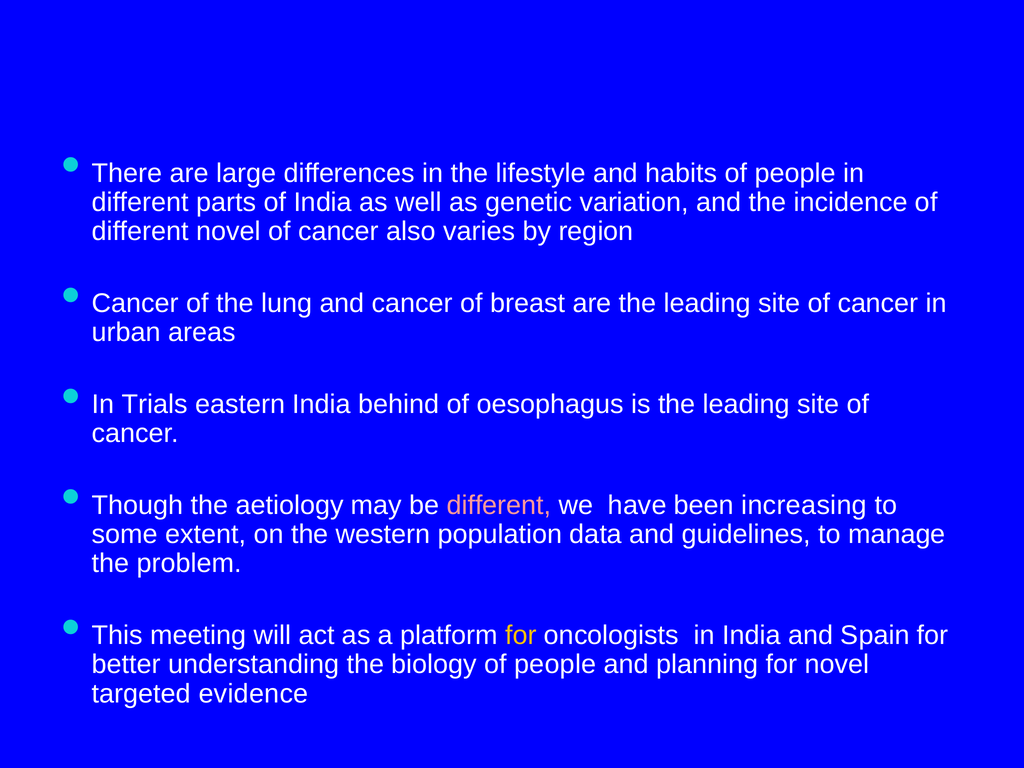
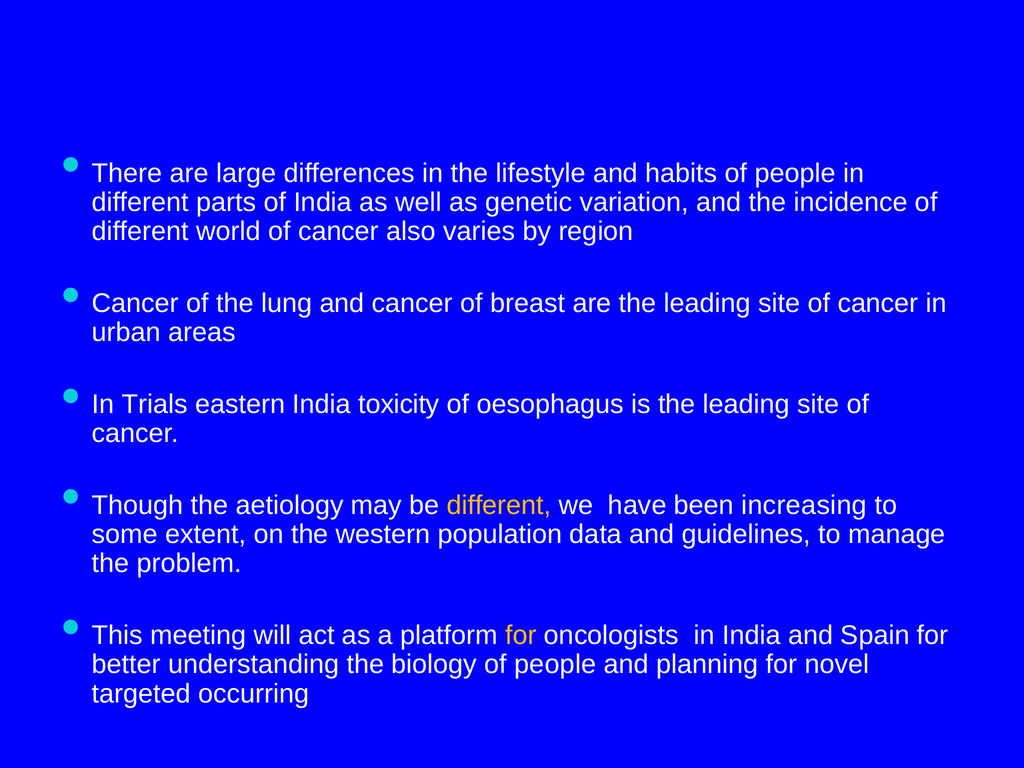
different novel: novel -> world (228, 231)
behind: behind -> toxicity (399, 404)
different colour: pink -> yellow (499, 505)
evidence: evidence -> occurring (254, 694)
